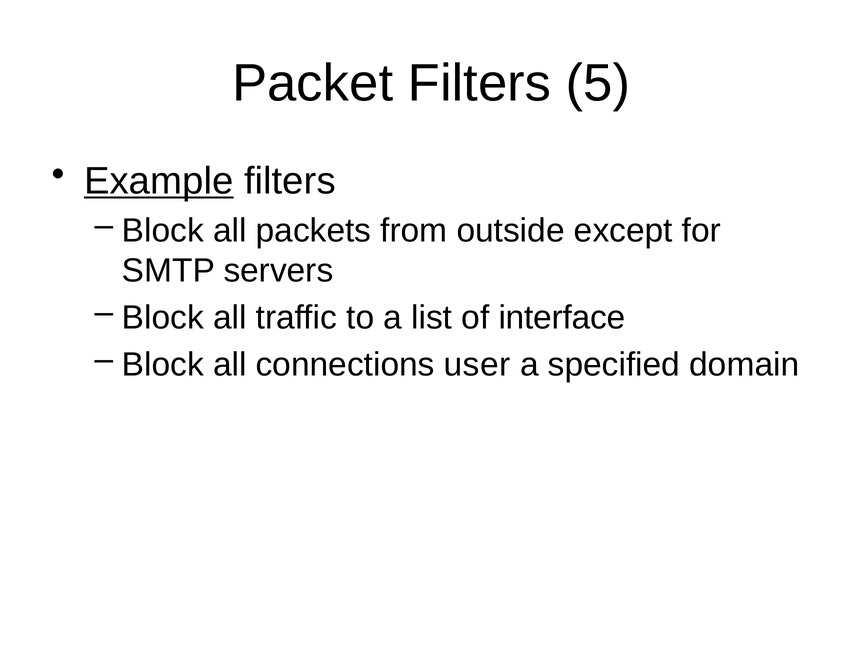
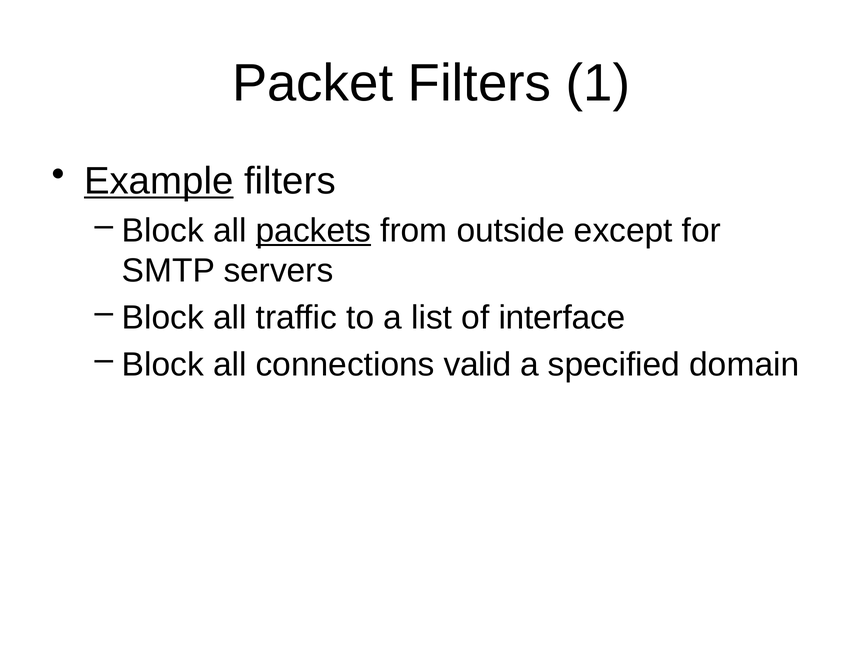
5: 5 -> 1 (598, 84)
packets underline: none -> present (313, 231)
user: user -> valid (477, 365)
